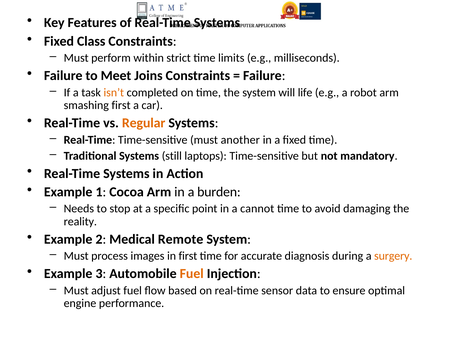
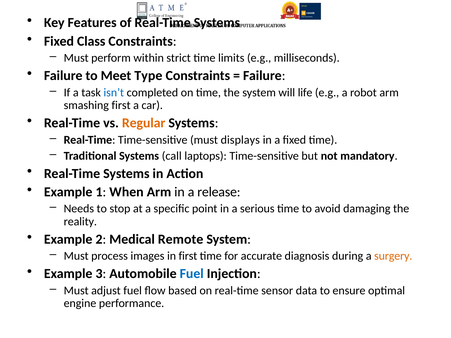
Joins: Joins -> Type (148, 76)
isn’t colour: orange -> blue (114, 93)
another: another -> displays (240, 140)
still: still -> call (172, 156)
Cocoa: Cocoa -> When (126, 192)
burden: burden -> release (219, 192)
cannot: cannot -> serious (257, 209)
Fuel colour: orange -> blue (192, 274)
